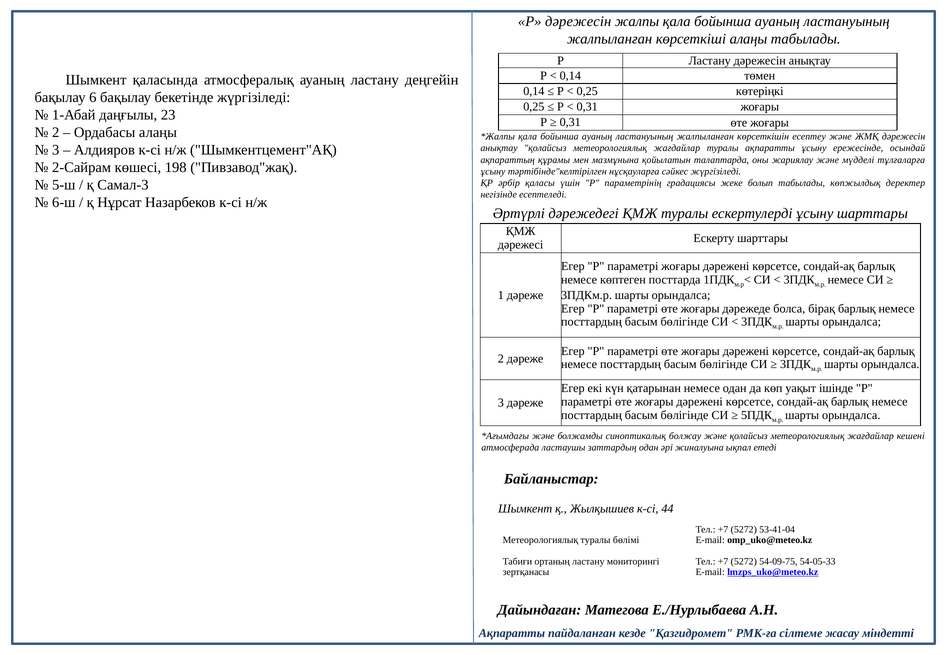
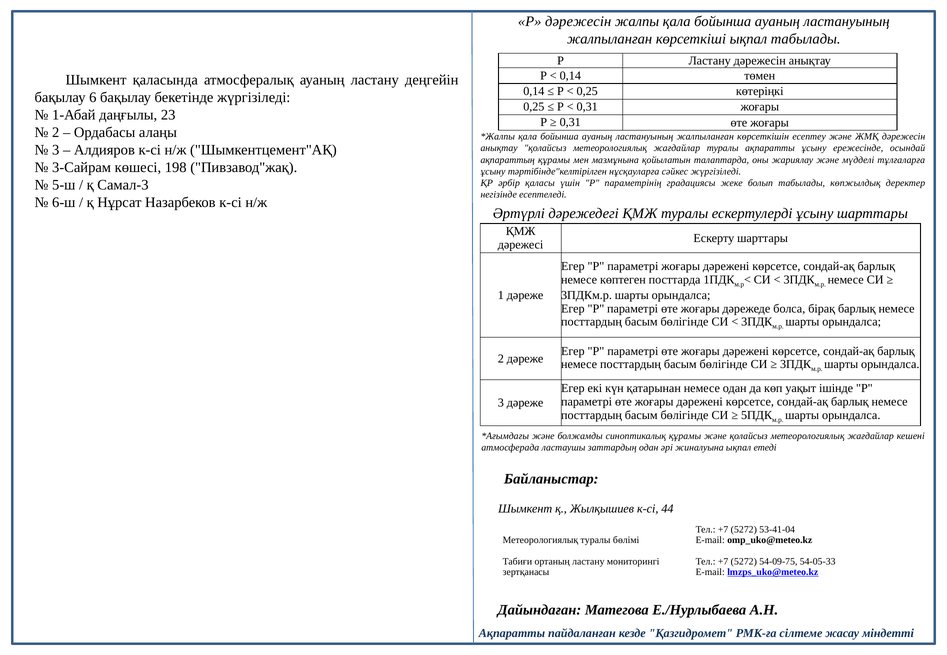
көрсеткіші алаңы: алаңы -> ықпал (748, 39)
2-Сайрам: 2-Сайрам -> 3-Сайрам (82, 168)
синоптикалық болжау: болжау -> құрамы (685, 436)
